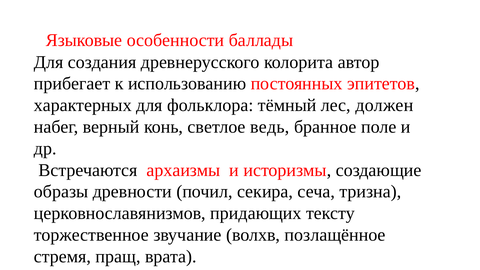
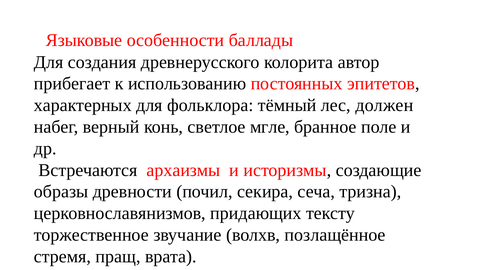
ведь: ведь -> мгле (270, 127)
